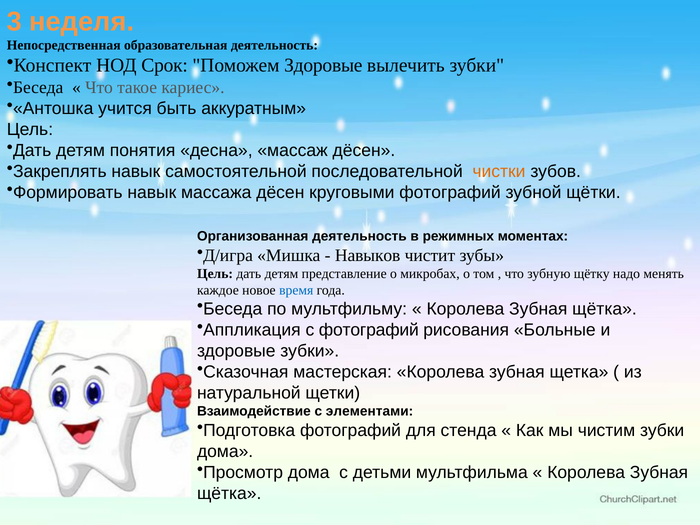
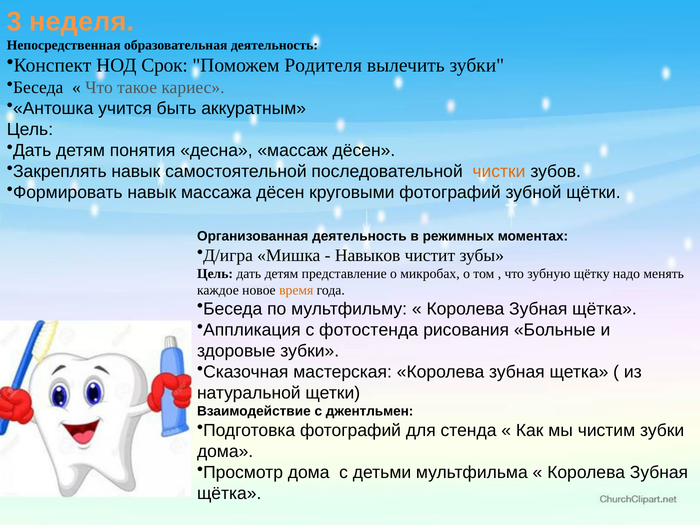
Поможем Здоровые: Здоровые -> Родителя (323, 65)
время colour: blue -> orange (296, 290)
с фотографий: фотографий -> фотостенда (369, 330)
элементами: элементами -> джентльмен (370, 411)
